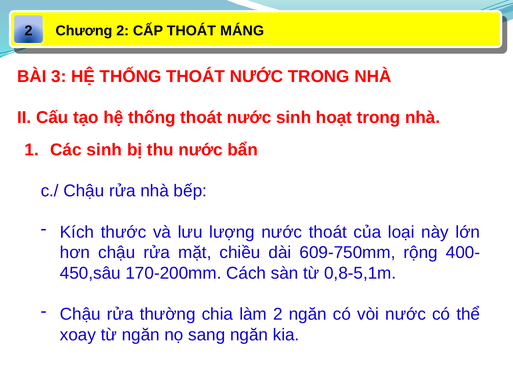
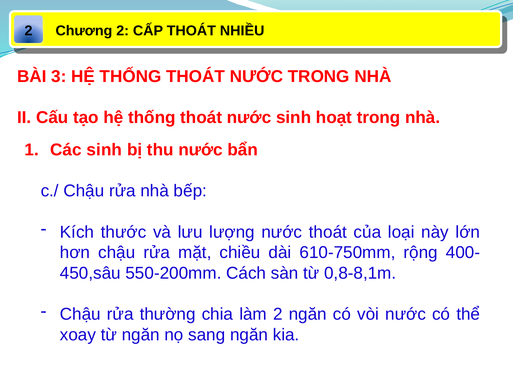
MÁNG: MÁNG -> NHIỀU (242, 31)
609-750mm: 609-750mm -> 610-750mm (347, 252)
170-200mm: 170-200mm -> 550-200mm (173, 273)
0,8-5,1m: 0,8-5,1m -> 0,8-8,1m (360, 273)
